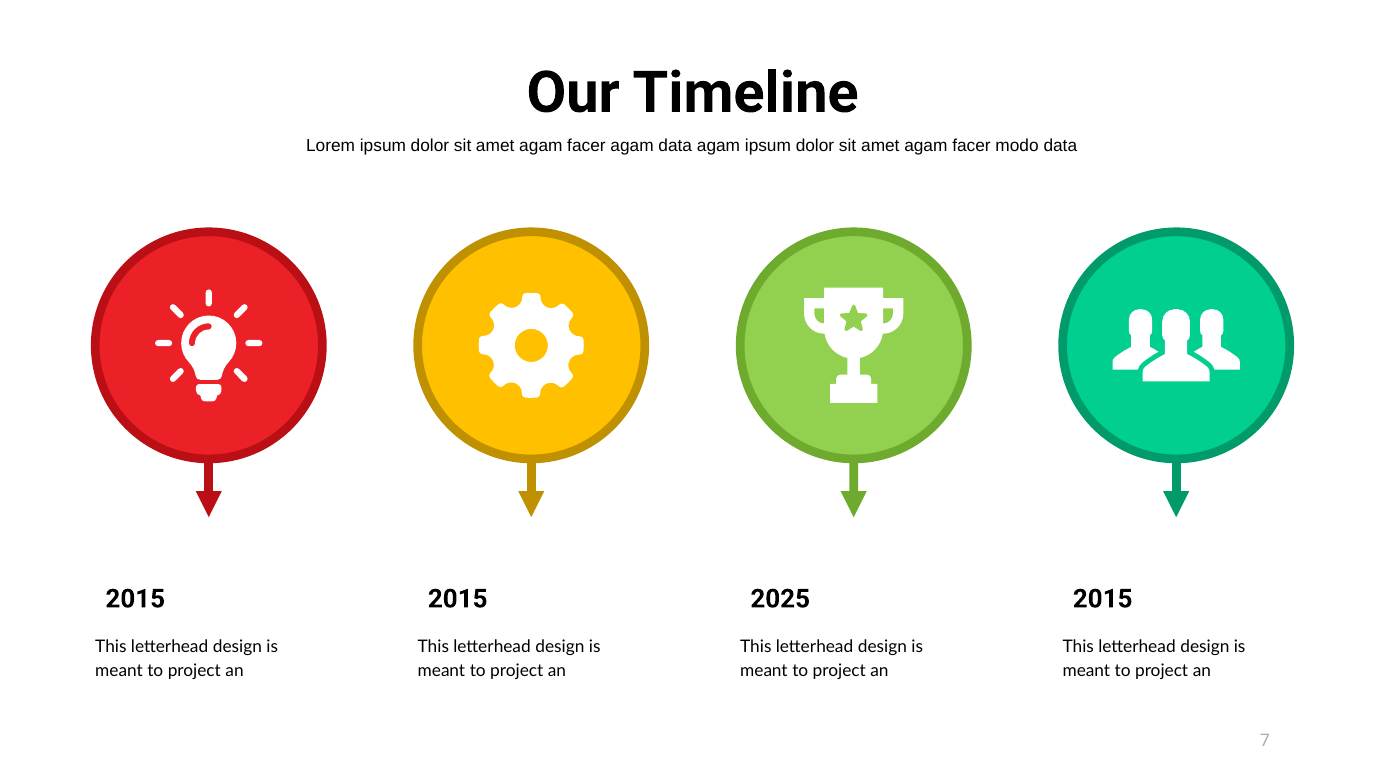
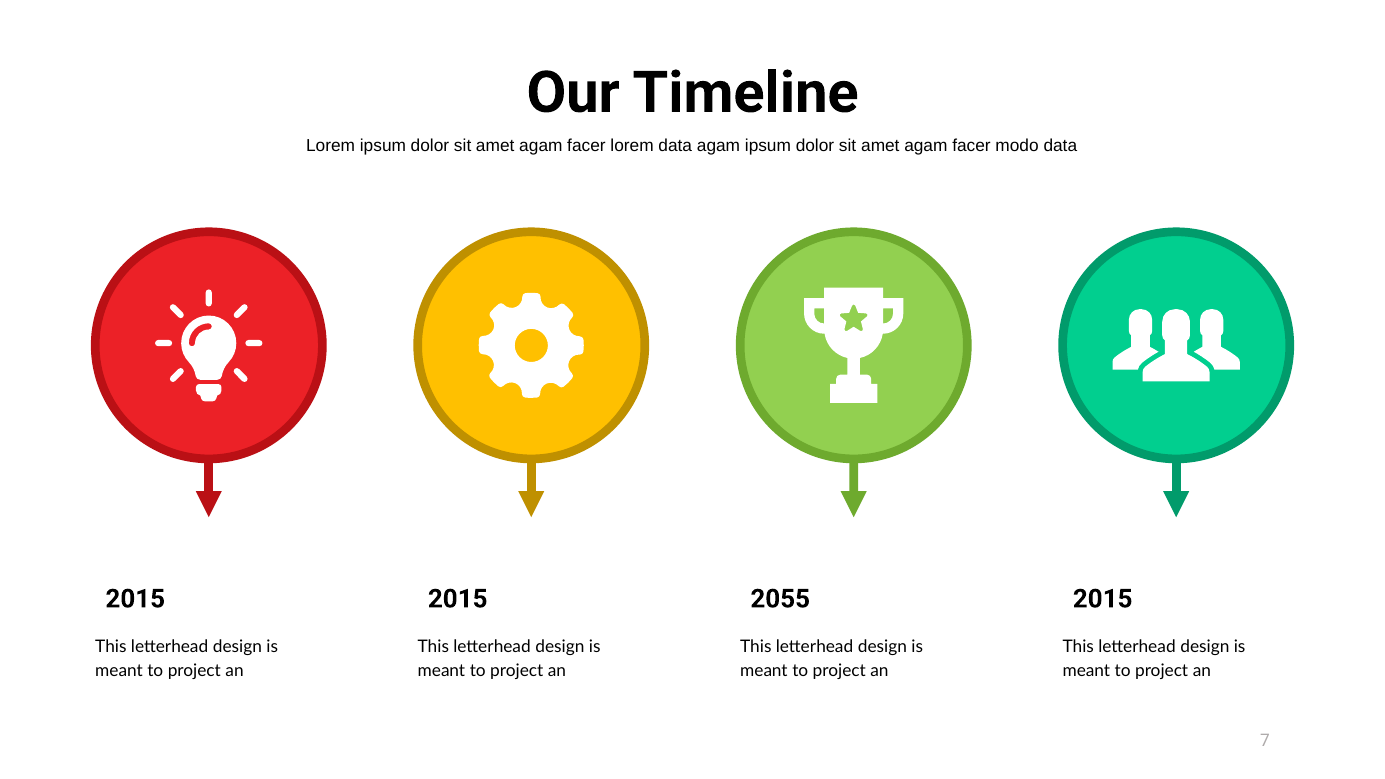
facer agam: agam -> lorem (632, 146)
2025: 2025 -> 2055 (780, 599)
